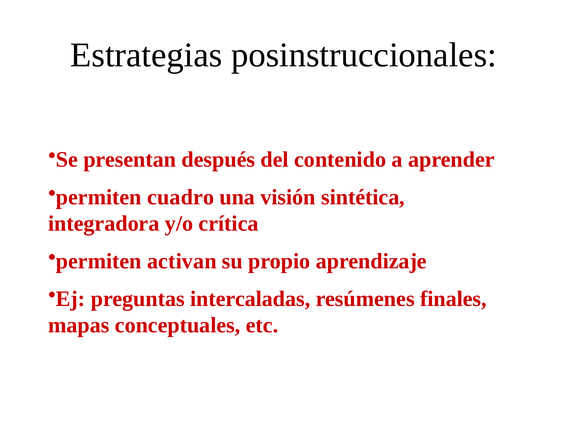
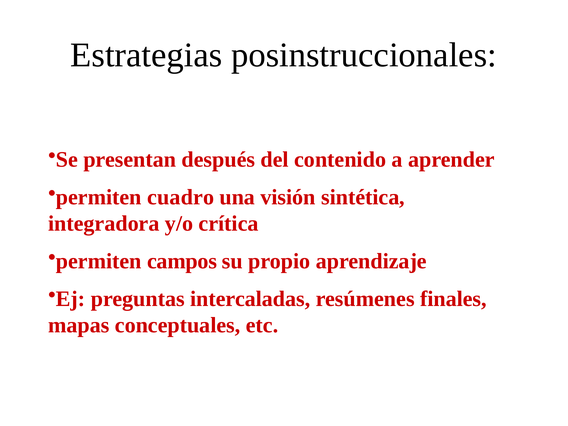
activan: activan -> campos (182, 261)
